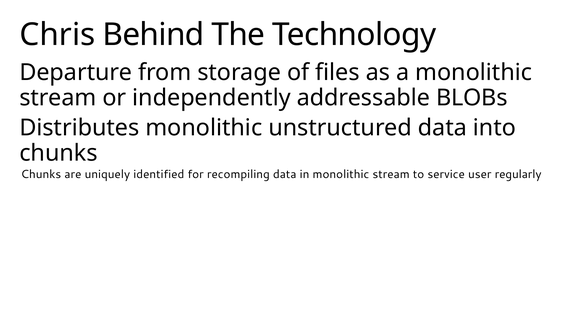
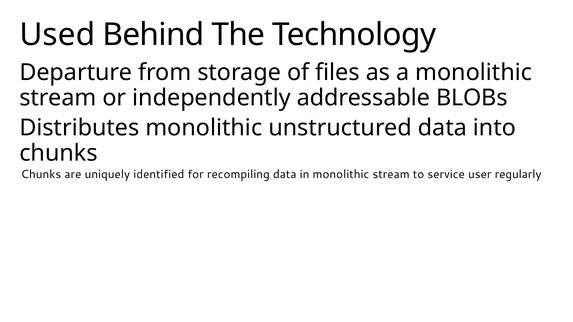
Chris: Chris -> Used (57, 35)
